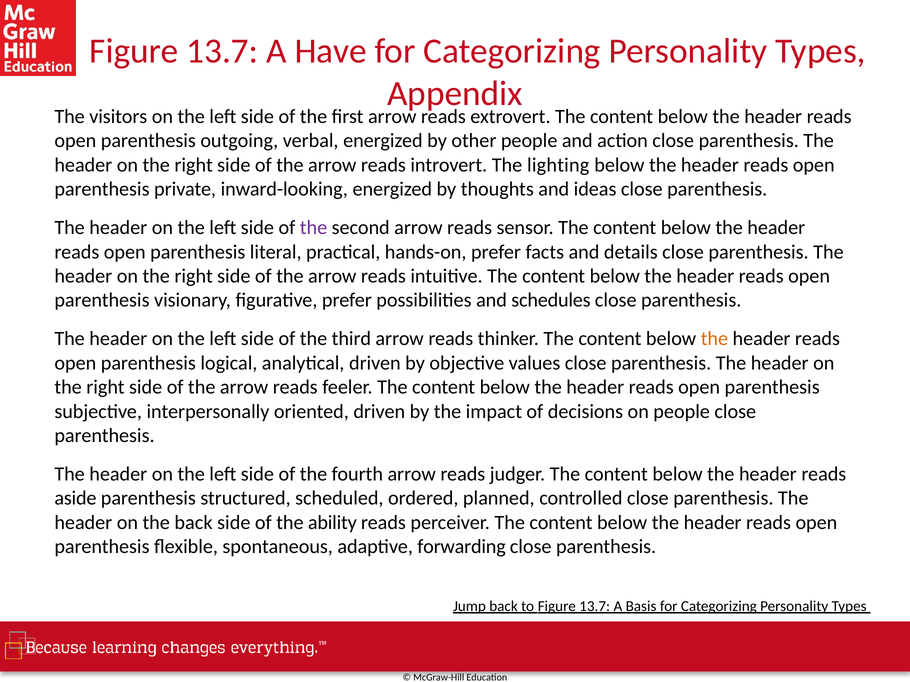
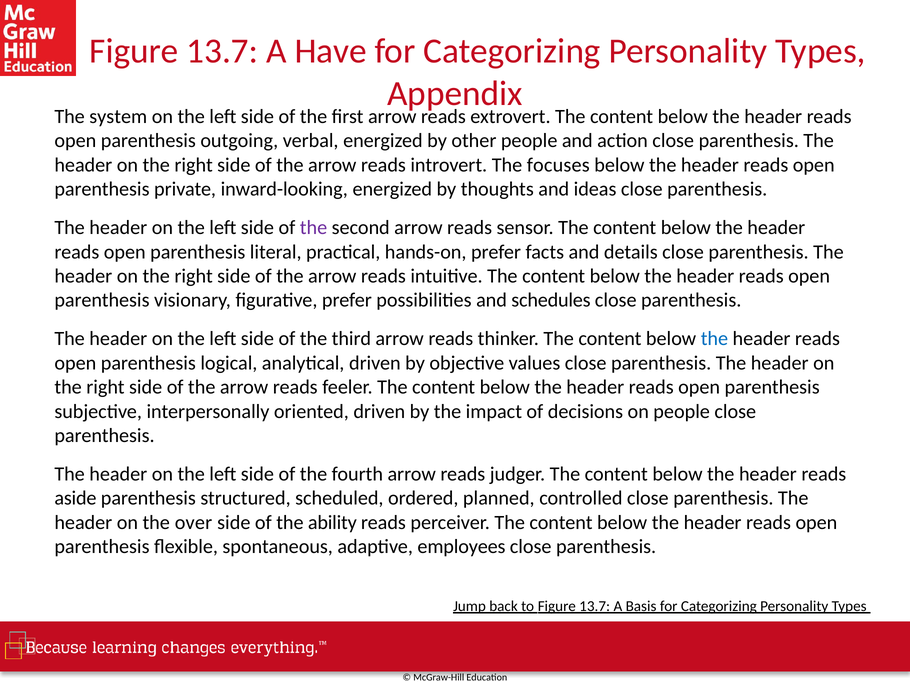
visitors: visitors -> system (118, 117)
lighting: lighting -> focuses (558, 165)
the colour: orange -> blue (714, 339)
the back: back -> over (193, 523)
forwarding: forwarding -> employees (461, 547)
